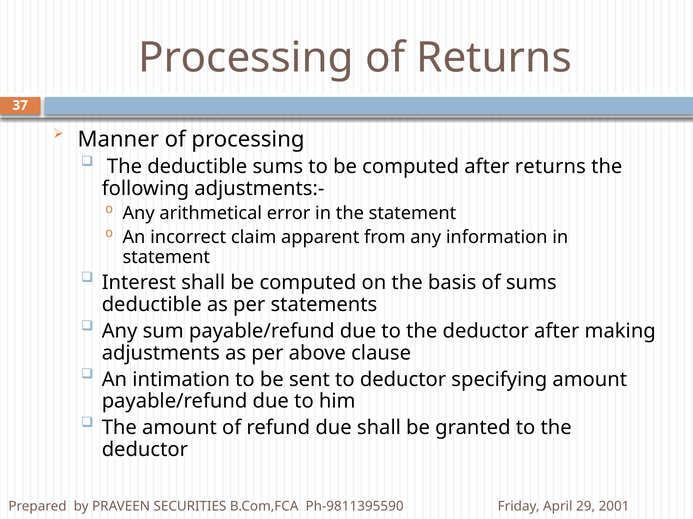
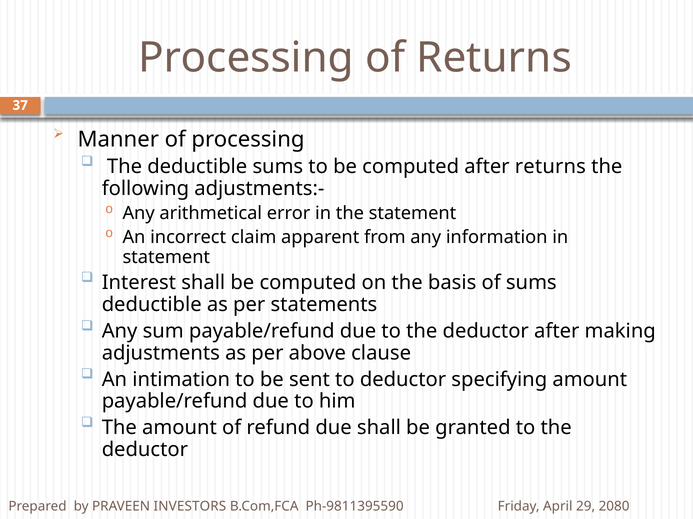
SECURITIES: SECURITIES -> INVESTORS (190, 507)
2001: 2001 -> 2080 (614, 507)
